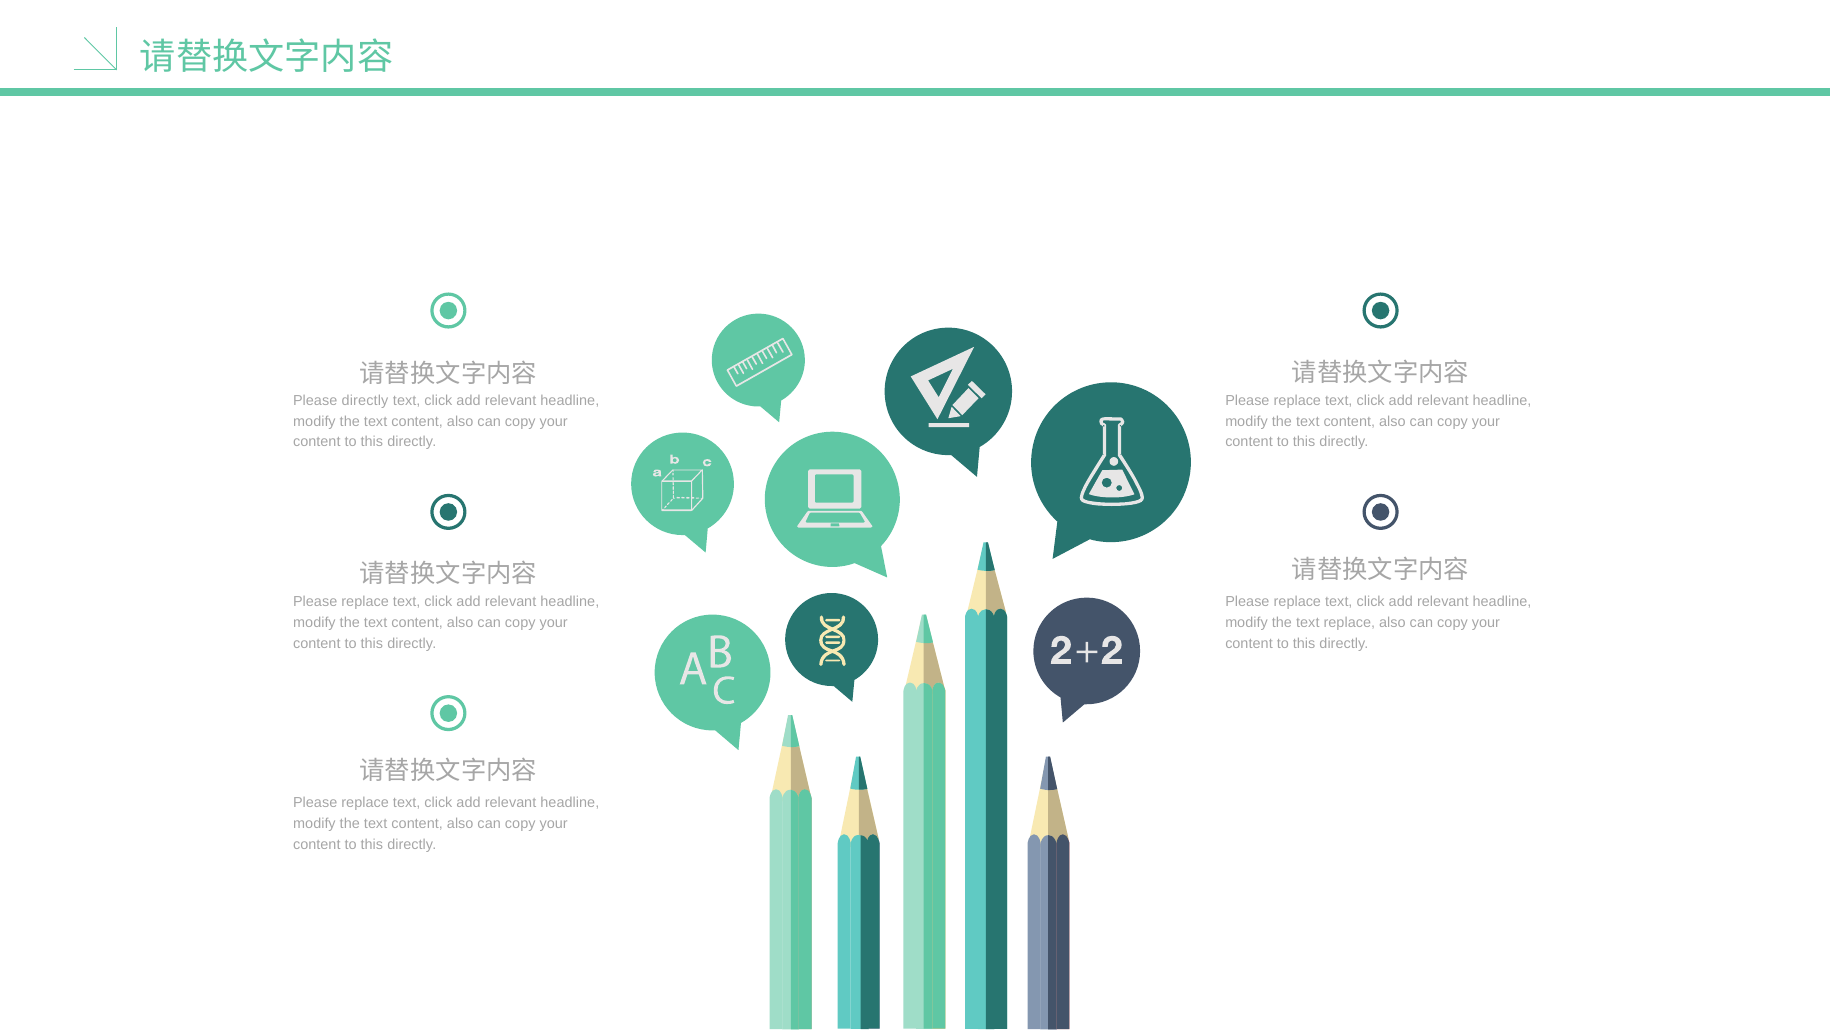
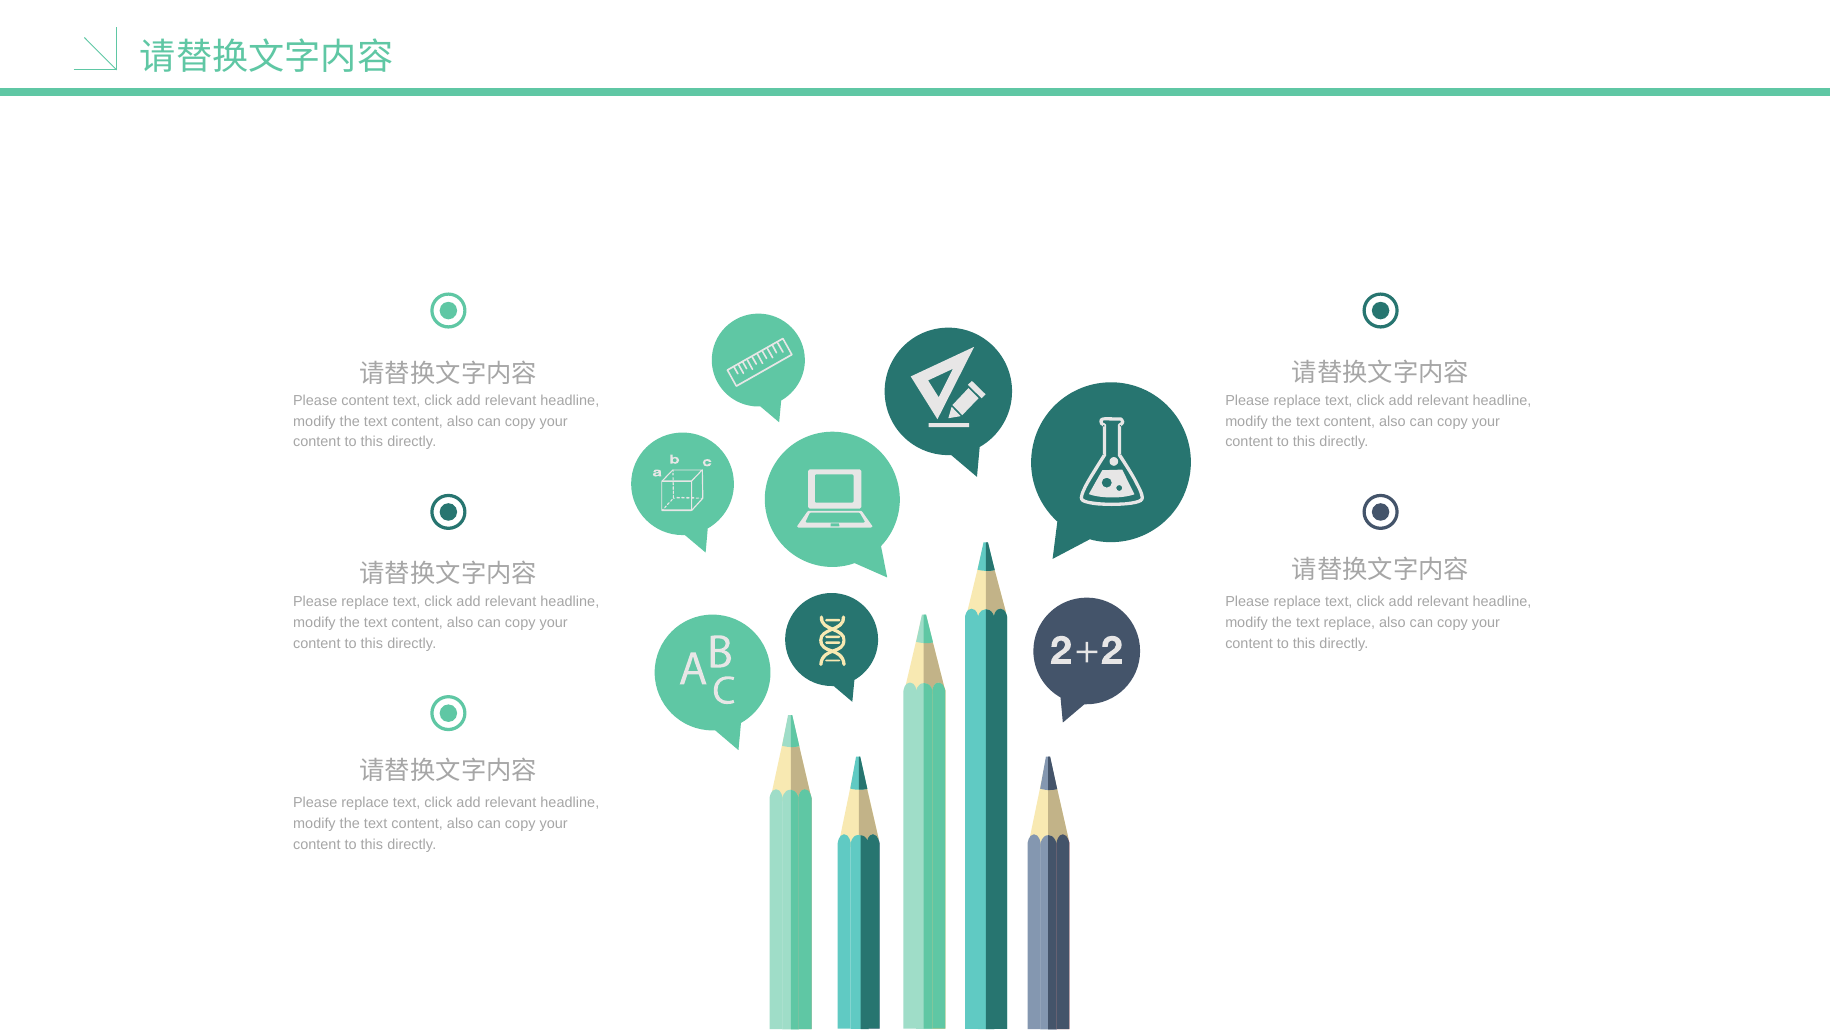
Please directly: directly -> content (365, 400)
